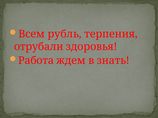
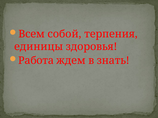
рубль: рубль -> собой (64, 34)
отрубали: отрубали -> единицы (39, 47)
